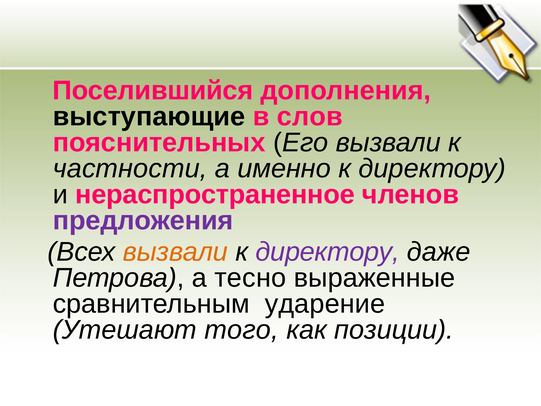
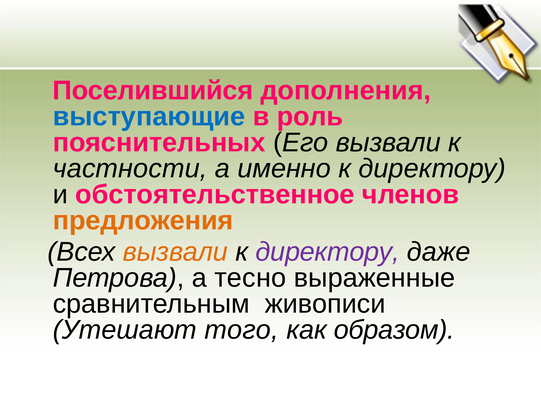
выступающие colour: black -> blue (149, 117)
слов: слов -> роль (310, 117)
нераспространенное: нераспространенное -> обстоятельственное (215, 194)
предложения colour: purple -> orange (143, 220)
ударение: ударение -> живописи (325, 304)
позиции: позиции -> образом (394, 330)
